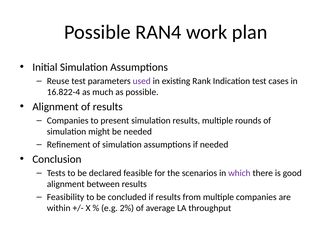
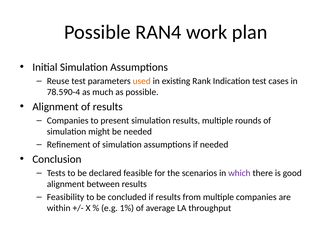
used colour: purple -> orange (142, 81)
16.822-4: 16.822-4 -> 78.590-4 (64, 92)
2%: 2% -> 1% (127, 208)
